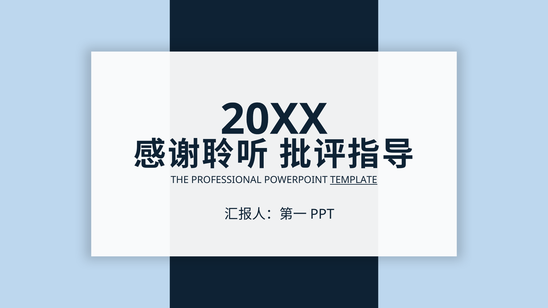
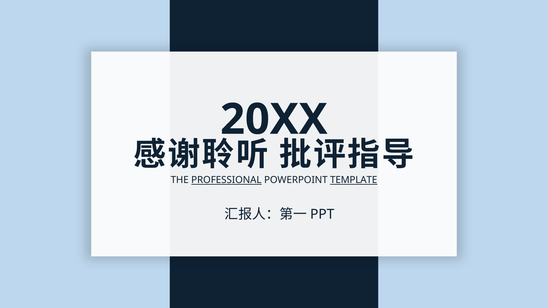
PROFESSIONAL underline: none -> present (226, 180)
